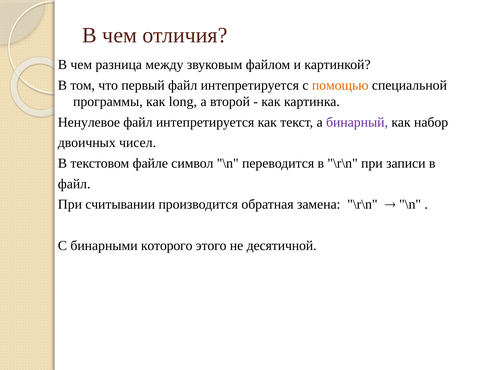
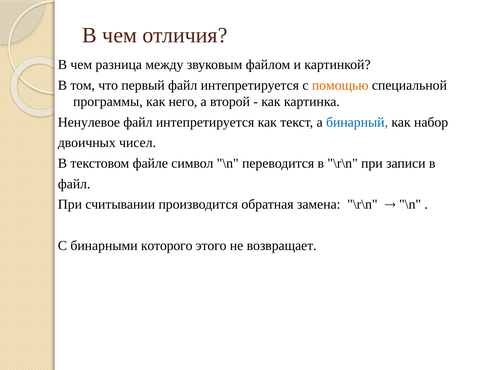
long: long -> него (183, 102)
бинарный colour: purple -> blue (357, 122)
десятичной: десятичной -> возвращает (282, 245)
